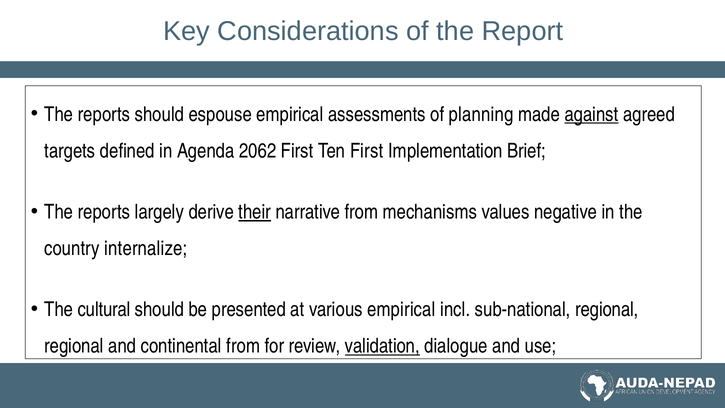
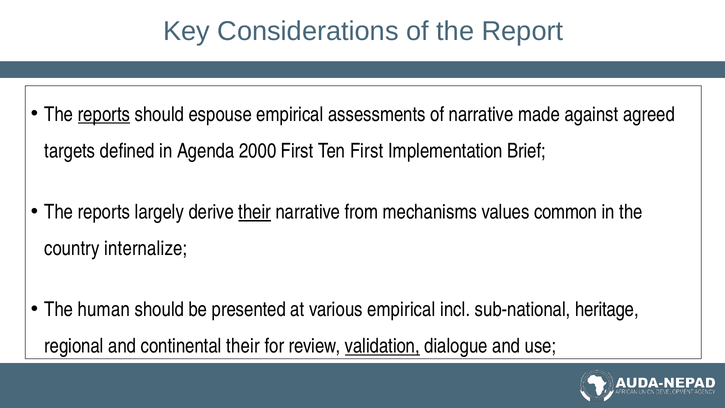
reports underline: none -> present (104, 114)
of planning: planning -> narrative (481, 114)
against underline: present -> none (592, 114)
2062: 2062 -> 2000 (258, 151)
negative: negative -> common (566, 212)
cultural: cultural -> human (104, 309)
sub-national regional: regional -> heritage (607, 309)
continental from: from -> their (243, 346)
